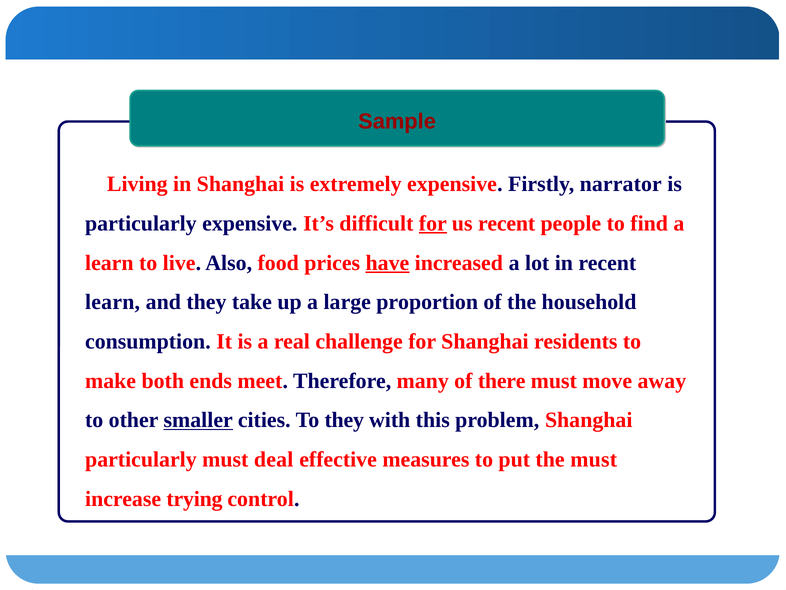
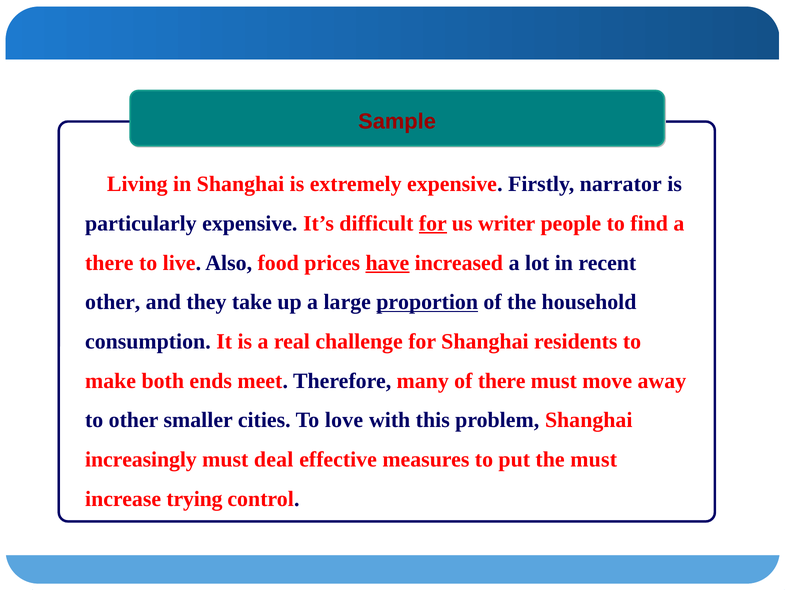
us recent: recent -> writer (507, 223)
learn: learn -> there (109, 263)
learn: learn -> other (113, 302)
proportion underline: none -> present (427, 302)
smaller underline: present -> none (198, 420)
To they: they -> love (344, 420)
particularly: particularly -> increasingly (141, 459)
